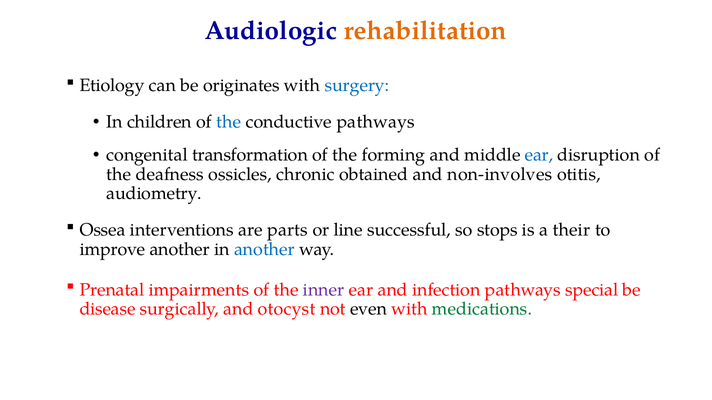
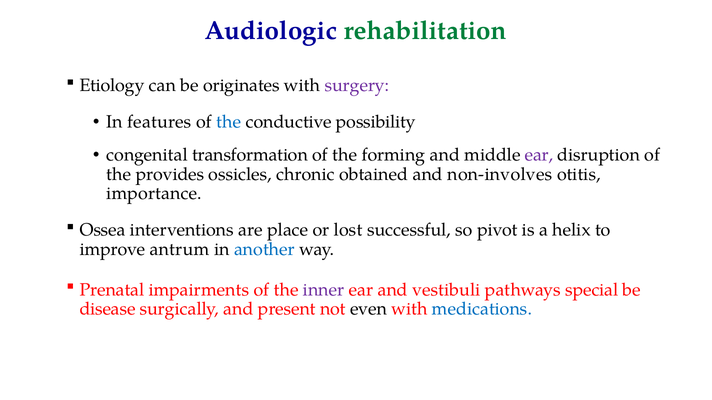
rehabilitation colour: orange -> green (425, 31)
surgery colour: blue -> purple (357, 85)
children: children -> features (159, 122)
conductive pathways: pathways -> possibility (376, 122)
ear colour: blue -> purple (539, 155)
deafness: deafness -> provides (170, 174)
audiometry: audiometry -> importance (154, 194)
parts: parts -> place (288, 230)
line: line -> lost (348, 230)
stops: stops -> pivot (497, 230)
their: their -> helix (572, 230)
improve another: another -> antrum (180, 250)
infection: infection -> vestibuli (446, 290)
otocyst: otocyst -> present (287, 309)
medications colour: green -> blue (482, 309)
